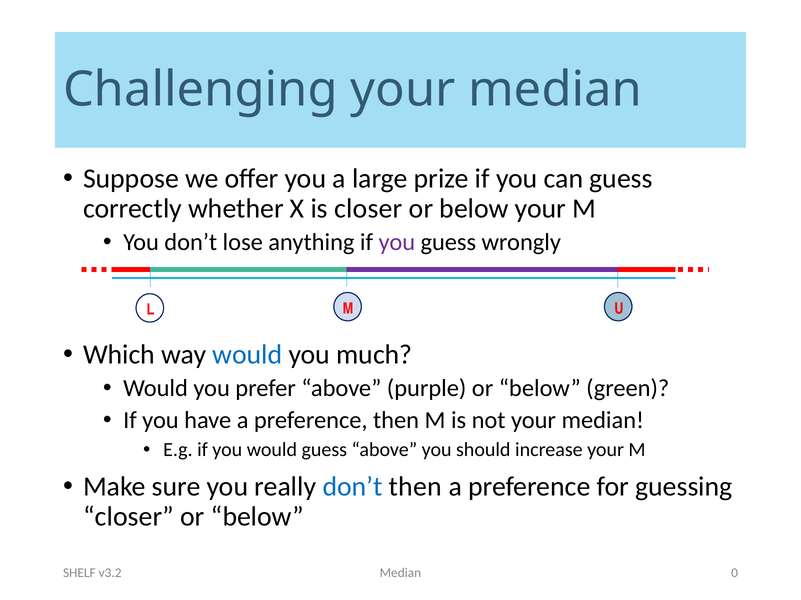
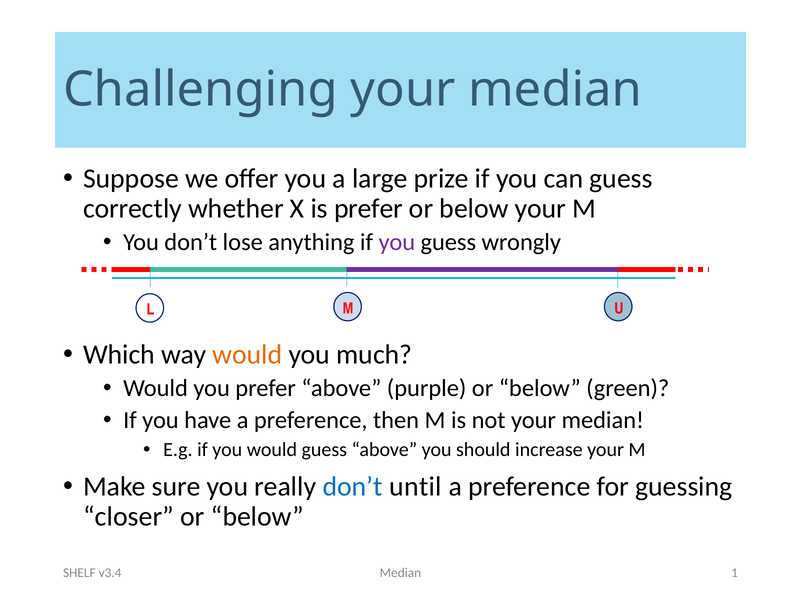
is closer: closer -> prefer (369, 209)
would colour: blue -> orange (247, 355)
don’t then: then -> until (415, 487)
0: 0 -> 1 (735, 574)
v3.2: v3.2 -> v3.4 (110, 574)
